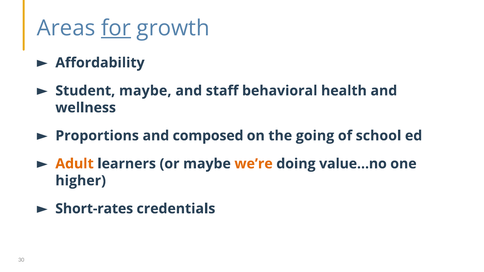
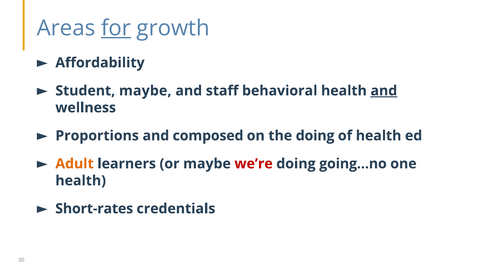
and underline: none -> present (384, 91)
the going: going -> doing (315, 136)
of school: school -> health (379, 136)
we’re colour: orange -> red (254, 164)
value…no: value…no -> going…no (353, 164)
higher: higher -> health (81, 181)
